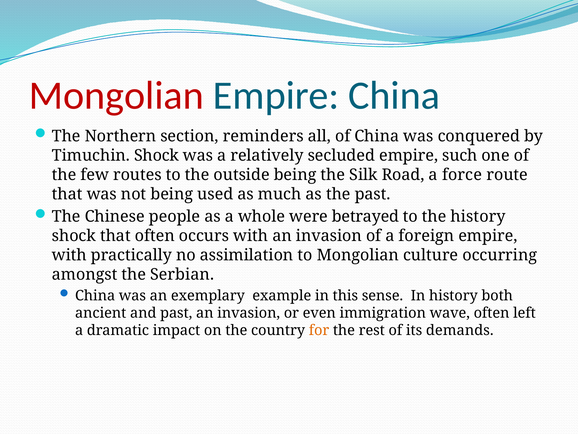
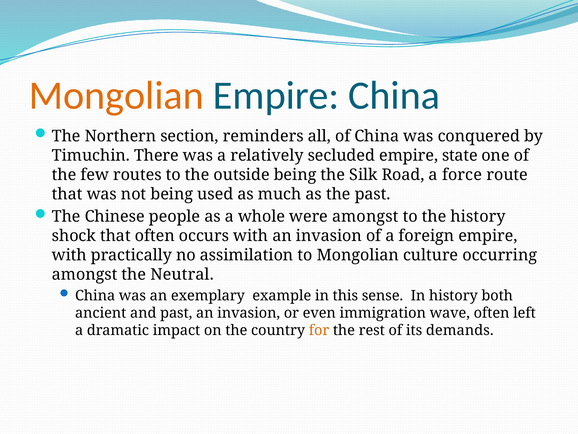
Mongolian colour: red -> orange (116, 95)
Timuchin Shock: Shock -> There (156, 155)
such: such -> state (460, 155)
were betrayed: betrayed -> amongst (365, 216)
Serbian: Serbian -> Neutral (182, 274)
